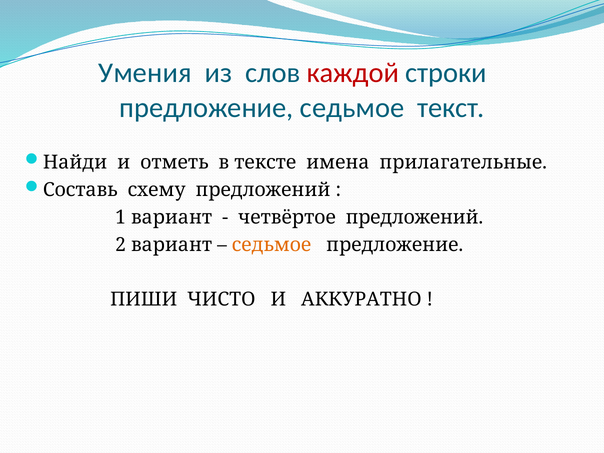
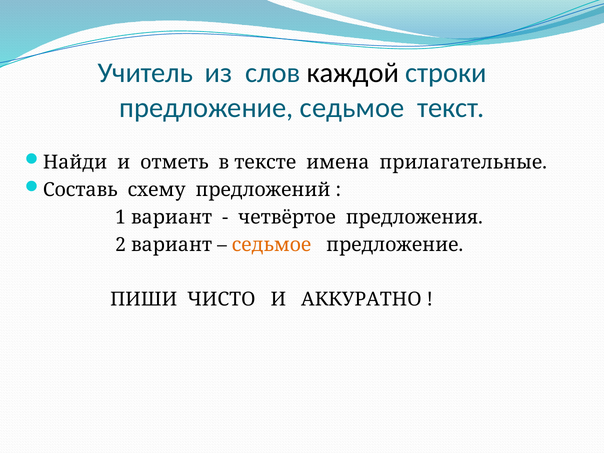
Умения: Умения -> Учитель (145, 73)
каждой colour: red -> black (353, 73)
четвёртое предложений: предложений -> предложения (414, 217)
